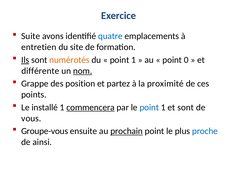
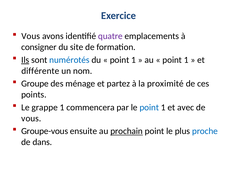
Suite: Suite -> Vous (31, 36)
quatre colour: blue -> purple (110, 36)
entretien: entretien -> consigner (39, 47)
numérotés colour: orange -> blue (69, 60)
0: 0 -> 1 (186, 60)
nom underline: present -> none (83, 71)
Grappe: Grappe -> Groupe (35, 83)
position: position -> ménage (80, 83)
installé: installé -> grappe (45, 107)
commencera underline: present -> none (90, 107)
et sont: sont -> avec (186, 107)
ainsi: ainsi -> dans (42, 142)
